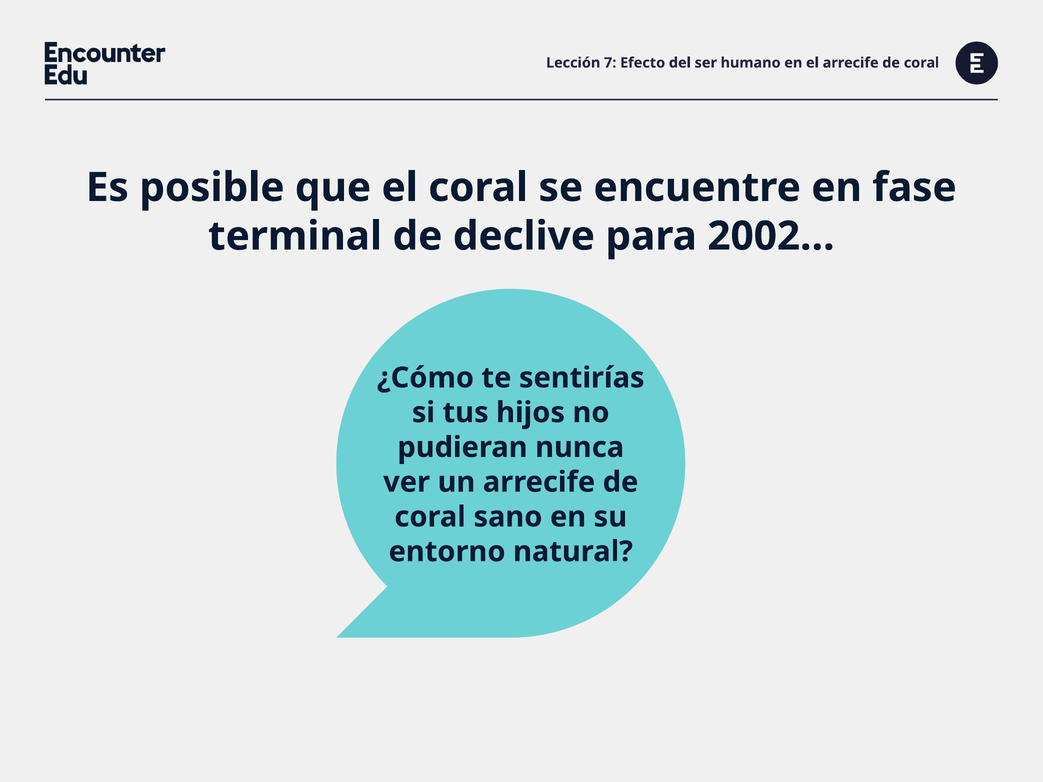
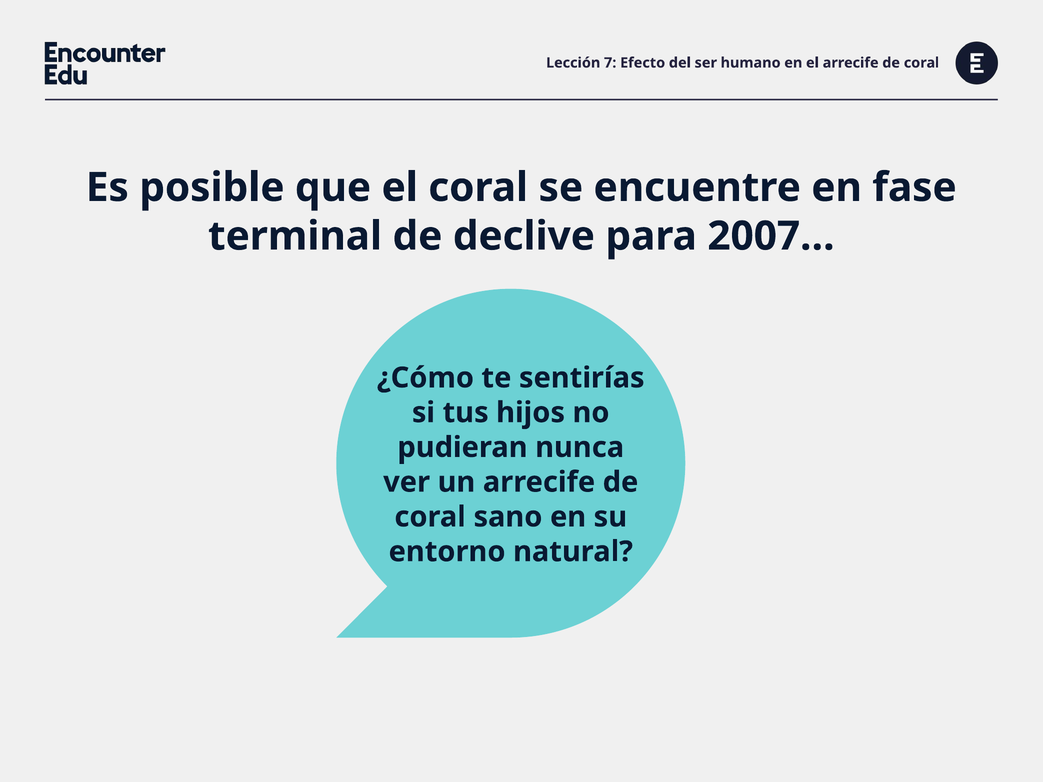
2002…: 2002… -> 2007… (771, 236)
